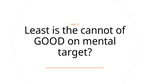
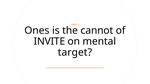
Least: Least -> Ones (37, 31)
GOOD: GOOD -> INVITE (49, 42)
